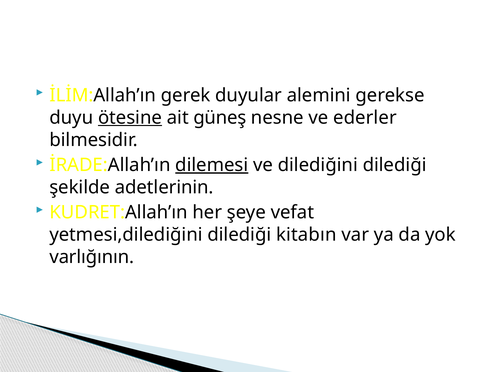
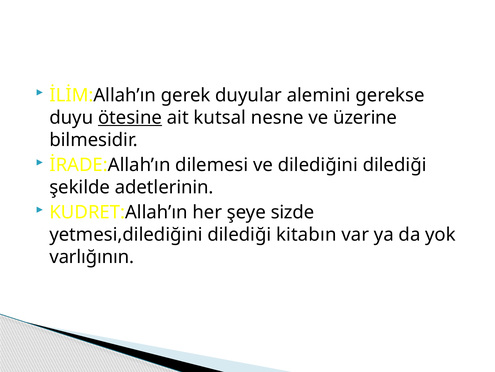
güneş: güneş -> kutsal (220, 117)
ederler: ederler -> üzerine (365, 117)
dilemesi underline: present -> none (212, 165)
vefat: vefat -> sizde (292, 212)
